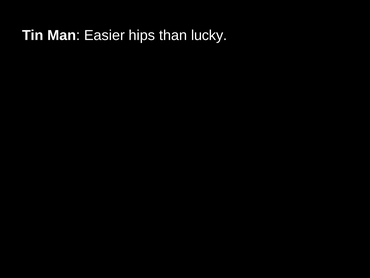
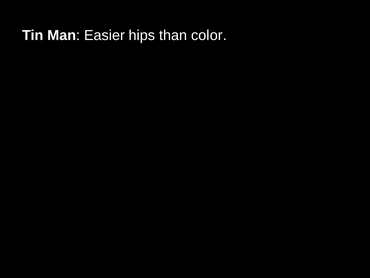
lucky: lucky -> color (209, 35)
